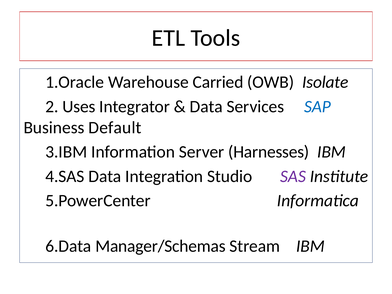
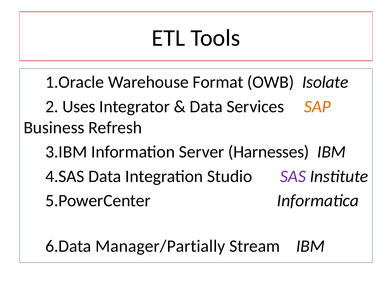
Carried: Carried -> Format (218, 82)
SAP colour: blue -> orange (318, 107)
Default: Default -> Refresh (115, 128)
Manager/Schemas: Manager/Schemas -> Manager/Partially (160, 246)
